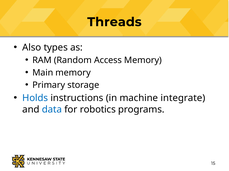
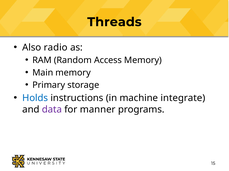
types: types -> radio (56, 48)
data colour: blue -> purple (52, 110)
robotics: robotics -> manner (98, 110)
